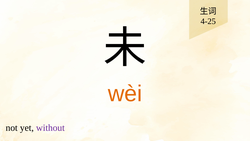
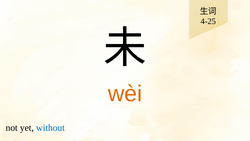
without colour: purple -> blue (50, 127)
